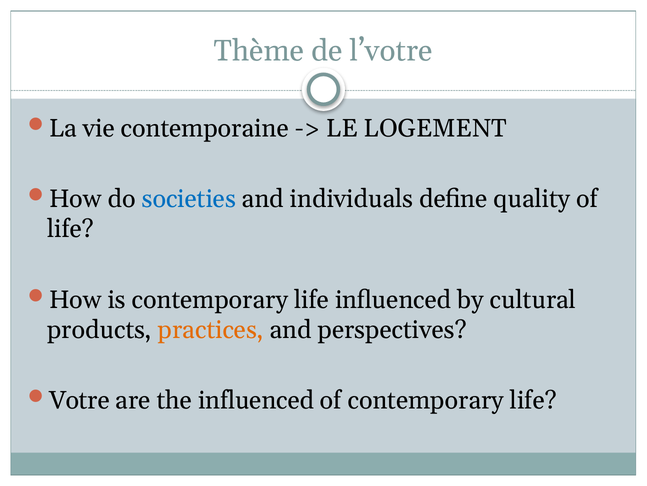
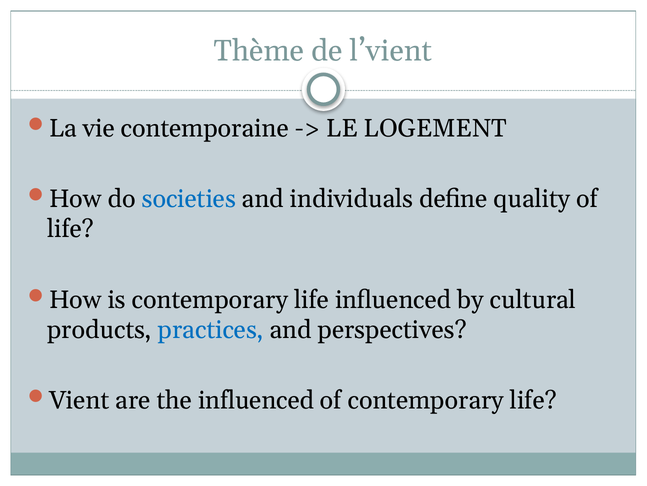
l’votre: l’votre -> l’vient (391, 51)
practices colour: orange -> blue (211, 330)
Votre: Votre -> Vient (79, 400)
